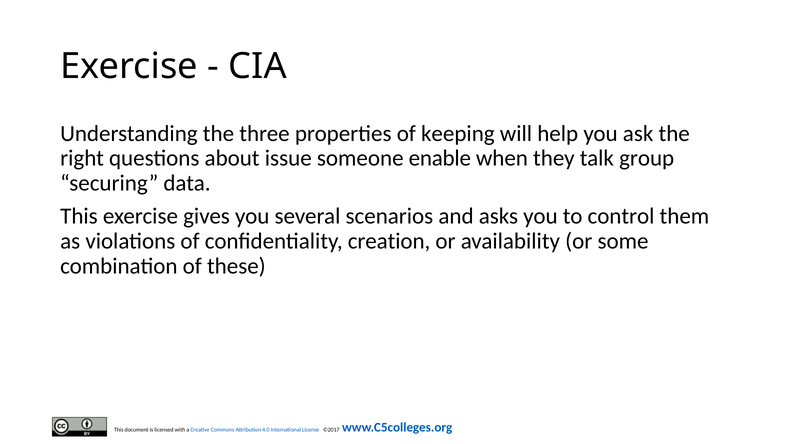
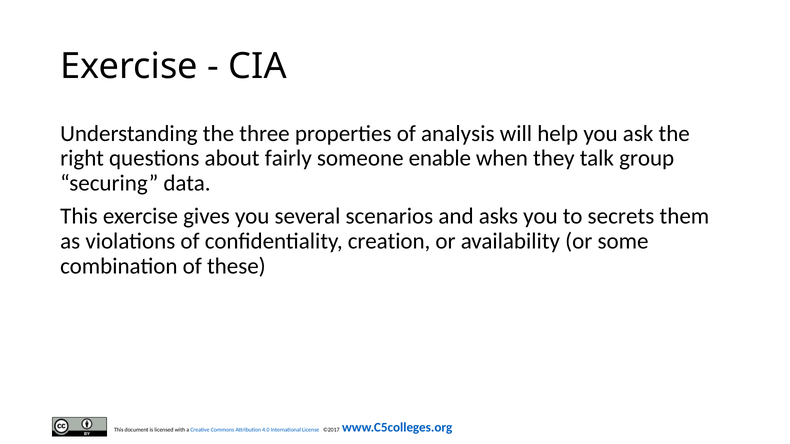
keeping: keeping -> analysis (458, 134)
issue: issue -> fairly (288, 158)
control: control -> secrets (621, 216)
